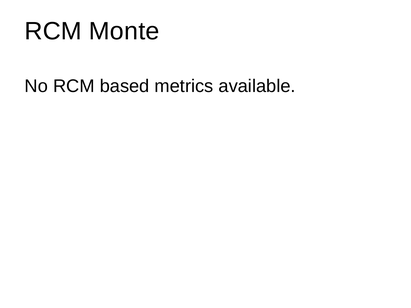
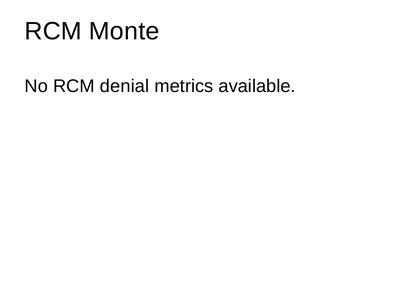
based: based -> denial (124, 86)
